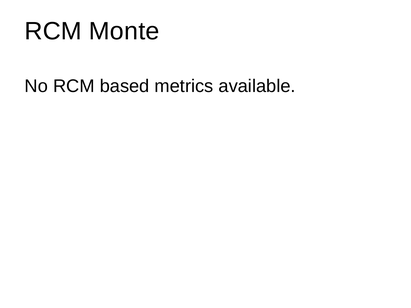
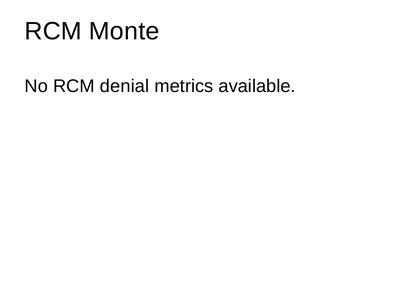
based: based -> denial (124, 86)
